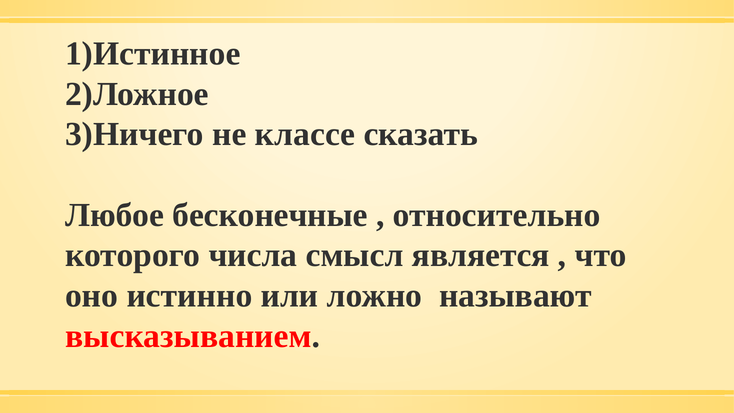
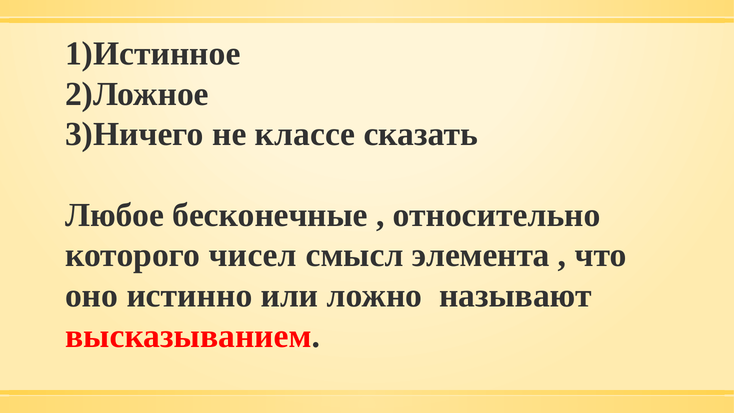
числа: числа -> чисел (253, 255)
является: является -> элемента (481, 255)
